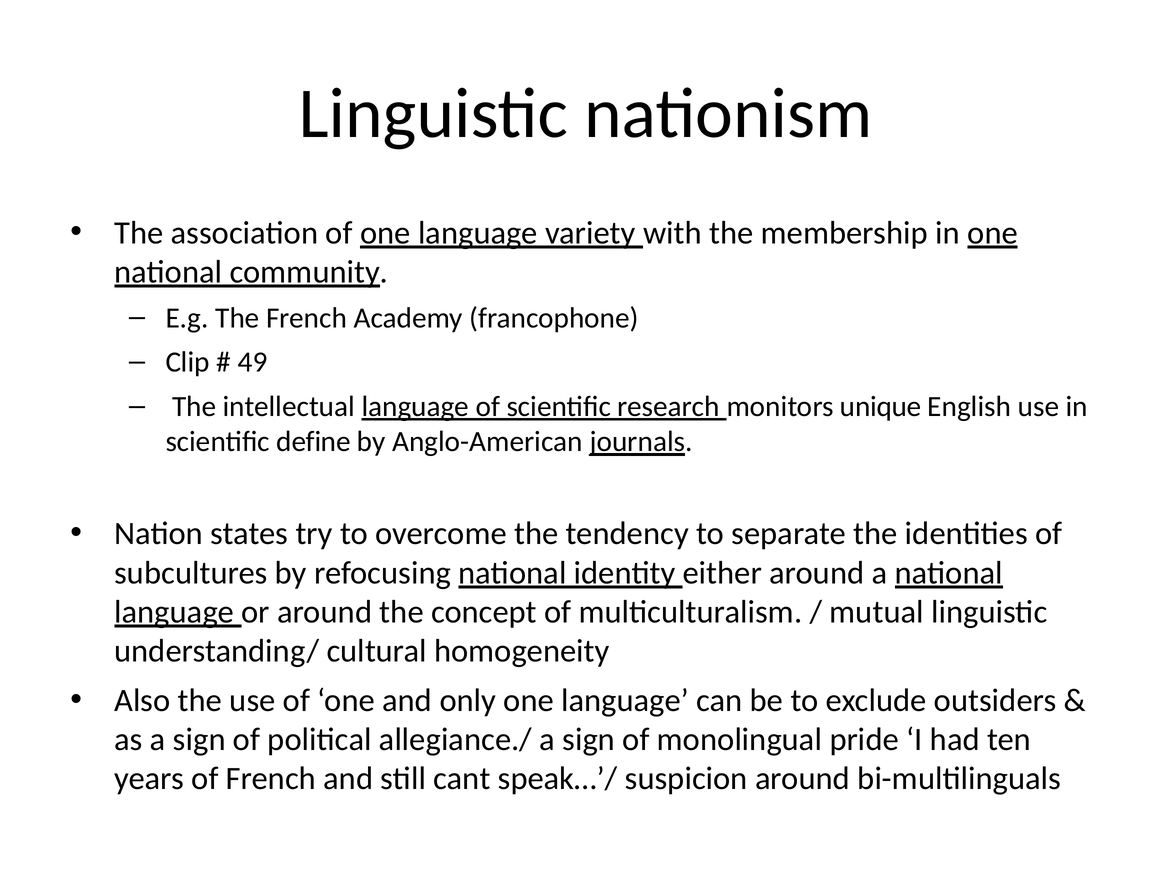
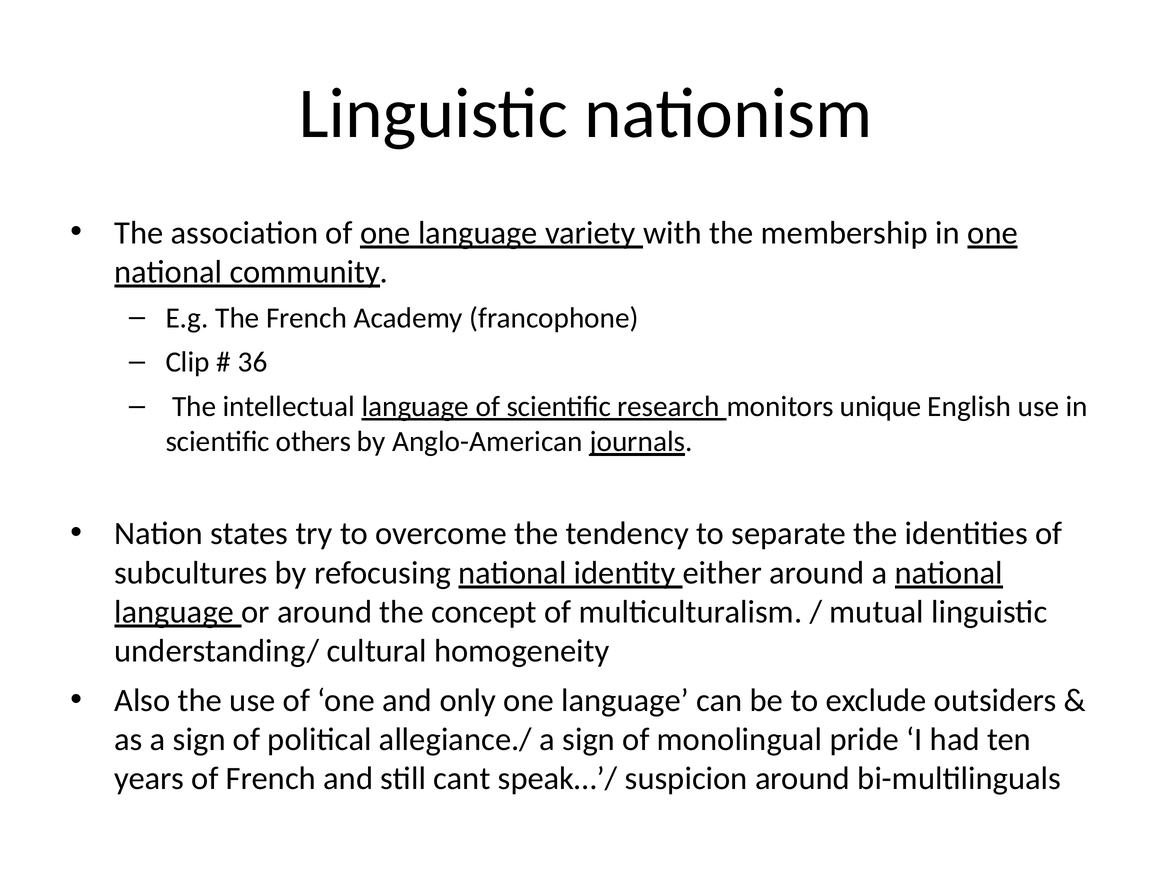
49: 49 -> 36 (253, 362)
define: define -> others (314, 442)
